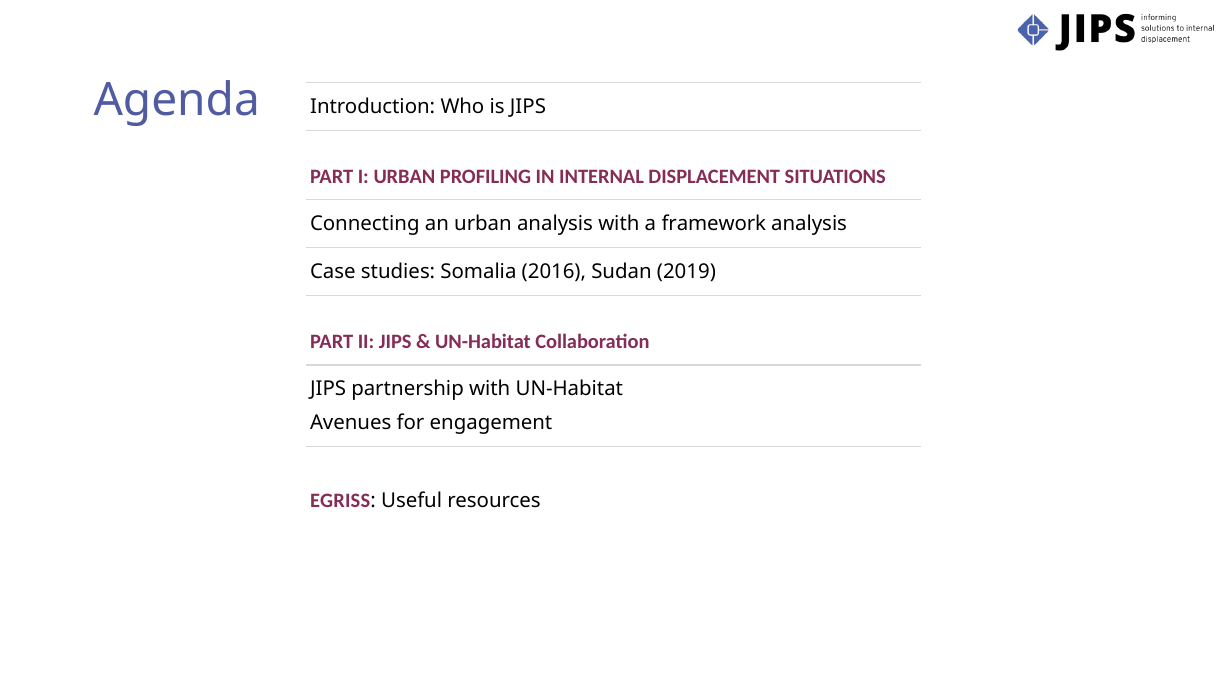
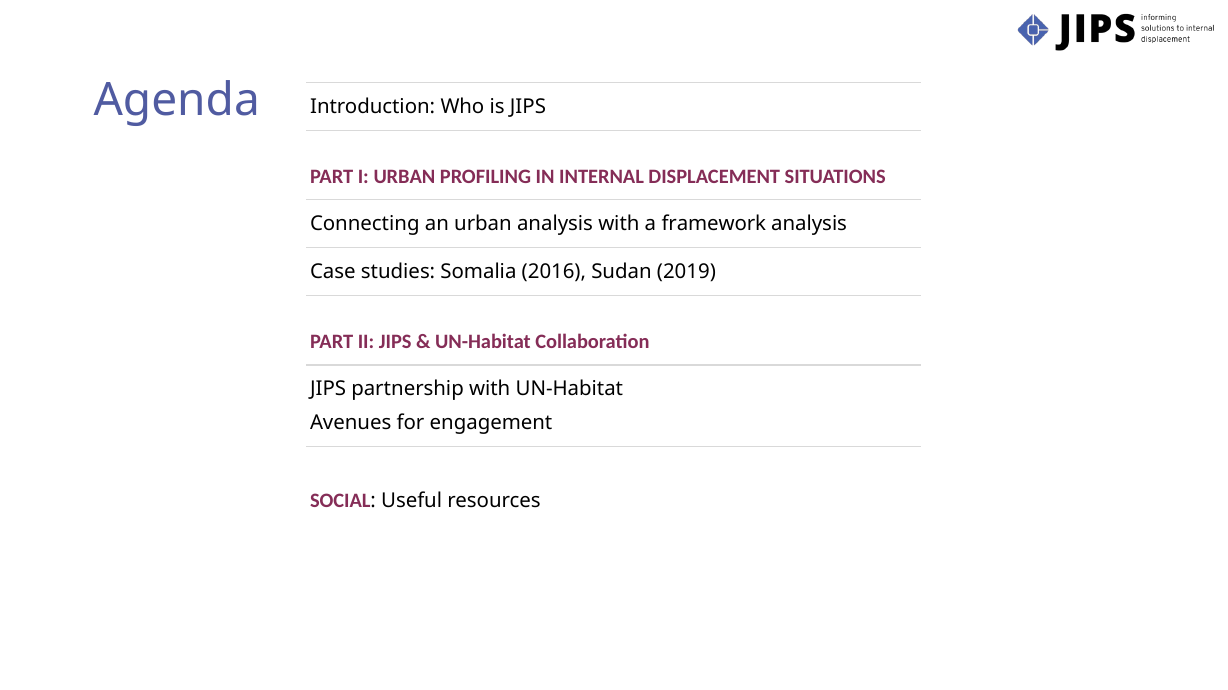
EGRISS: EGRISS -> SOCIAL (340, 501)
